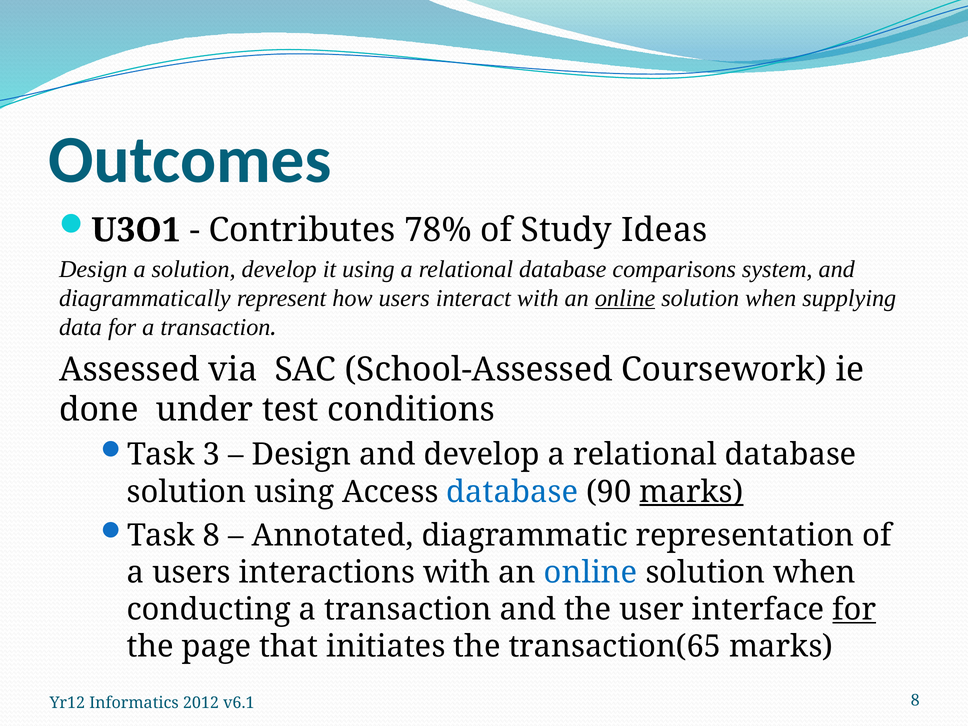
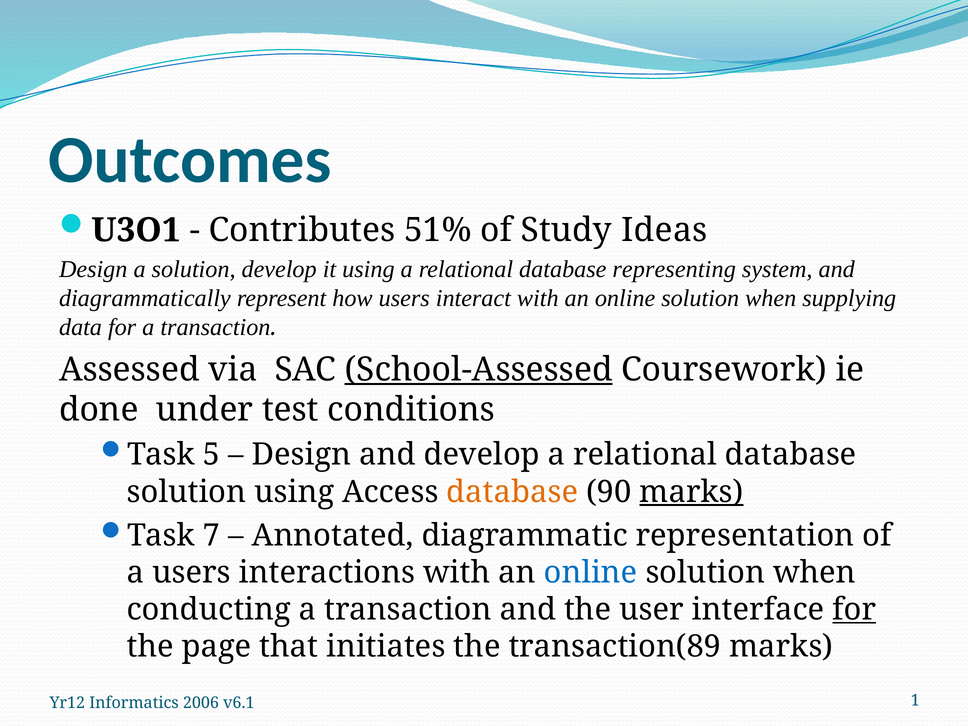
78%: 78% -> 51% (438, 230)
comparisons: comparisons -> representing (674, 269)
online underline: present -> none (625, 298)
School-Assessed underline: none -> present (479, 369)
3: 3 -> 5 (211, 455)
database colour: blue -> orange (512, 492)
Task 8: 8 -> 7 (211, 535)
transaction(65: transaction(65 -> transaction(89 (615, 647)
2012: 2012 -> 2006 (201, 703)
v6.1 8: 8 -> 1 (915, 700)
